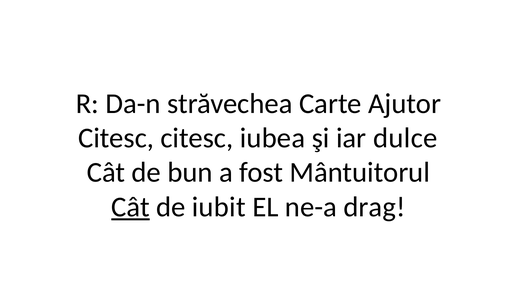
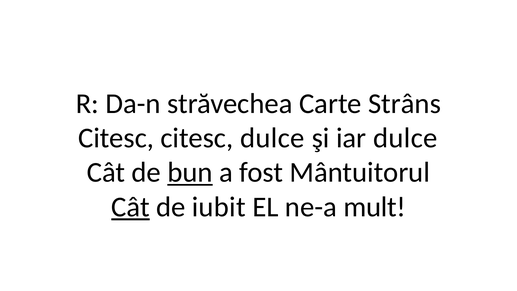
Ajutor: Ajutor -> Strâns (405, 103)
citesc iubea: iubea -> dulce (272, 138)
bun underline: none -> present (190, 172)
drag: drag -> mult (375, 207)
